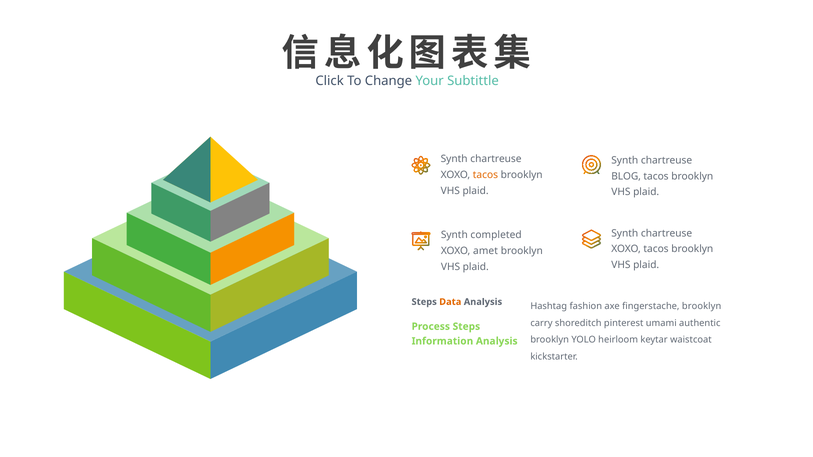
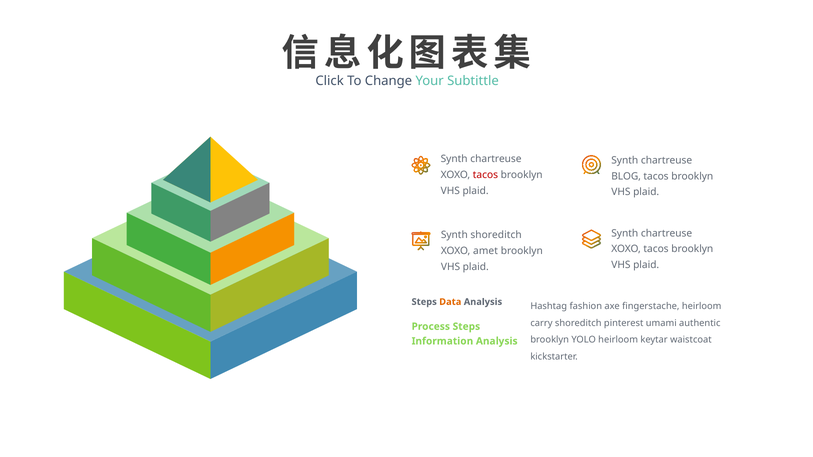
tacos colour: orange -> red (485, 175)
Synth completed: completed -> shoreditch (496, 235)
fingerstache brooklyn: brooklyn -> heirloom (702, 307)
